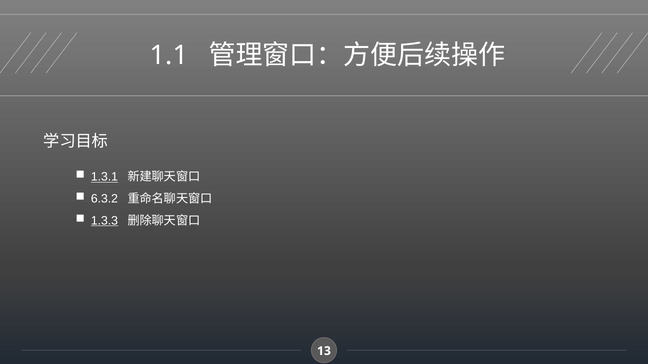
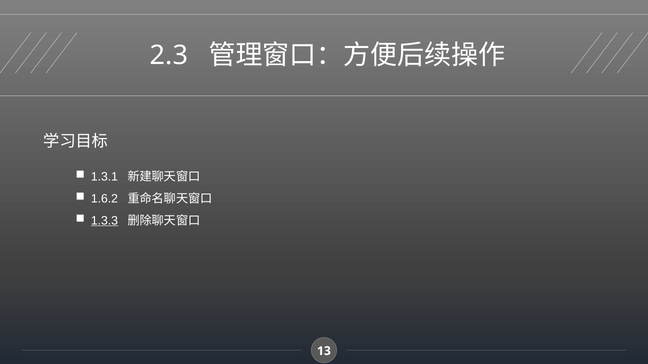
1.1: 1.1 -> 2.3 (169, 55)
1.3.1 underline: present -> none (104, 177)
6.3.2: 6.3.2 -> 1.6.2 (104, 199)
